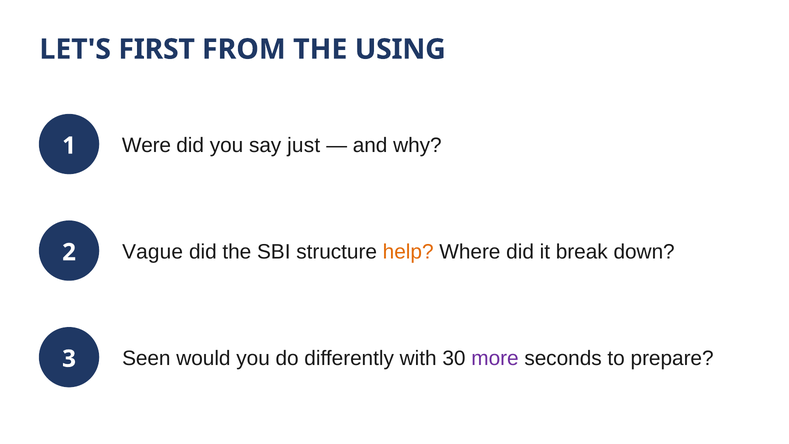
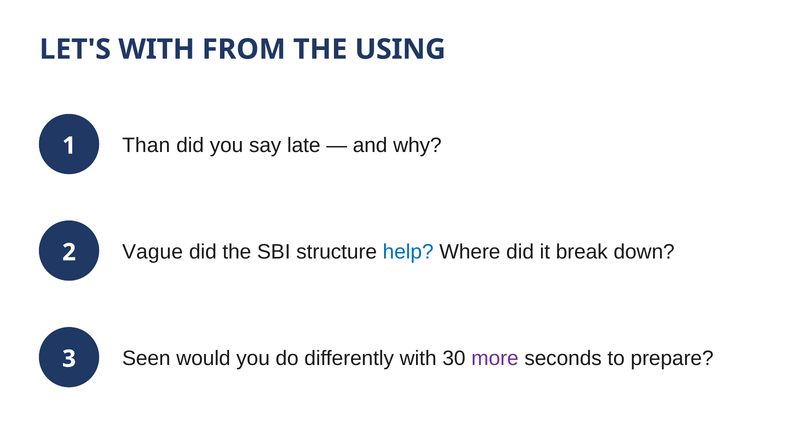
LET'S FIRST: FIRST -> WITH (157, 49)
Were: Were -> Than (146, 145)
just: just -> late (304, 145)
help colour: orange -> blue (408, 252)
